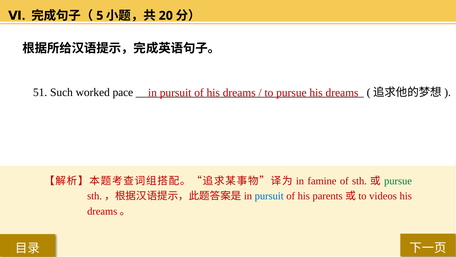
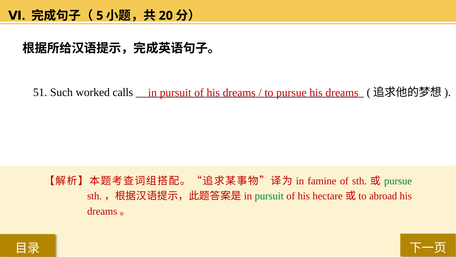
pace: pace -> calls (123, 92)
pursuit colour: blue -> green (269, 196)
parents: parents -> hectare (328, 196)
videos: videos -> abroad (383, 196)
